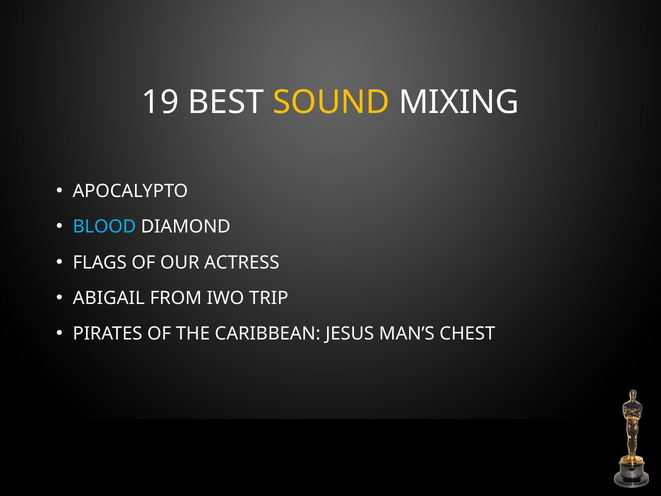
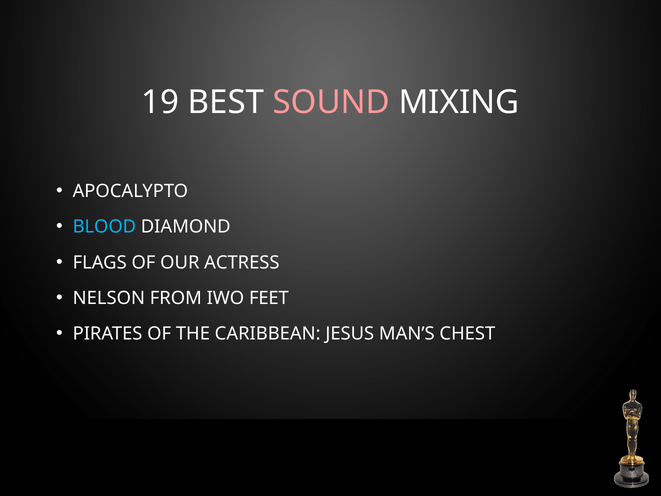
SOUND colour: yellow -> pink (331, 102)
ABIGAIL: ABIGAIL -> NELSON (109, 298)
TRIP: TRIP -> FEET (269, 298)
